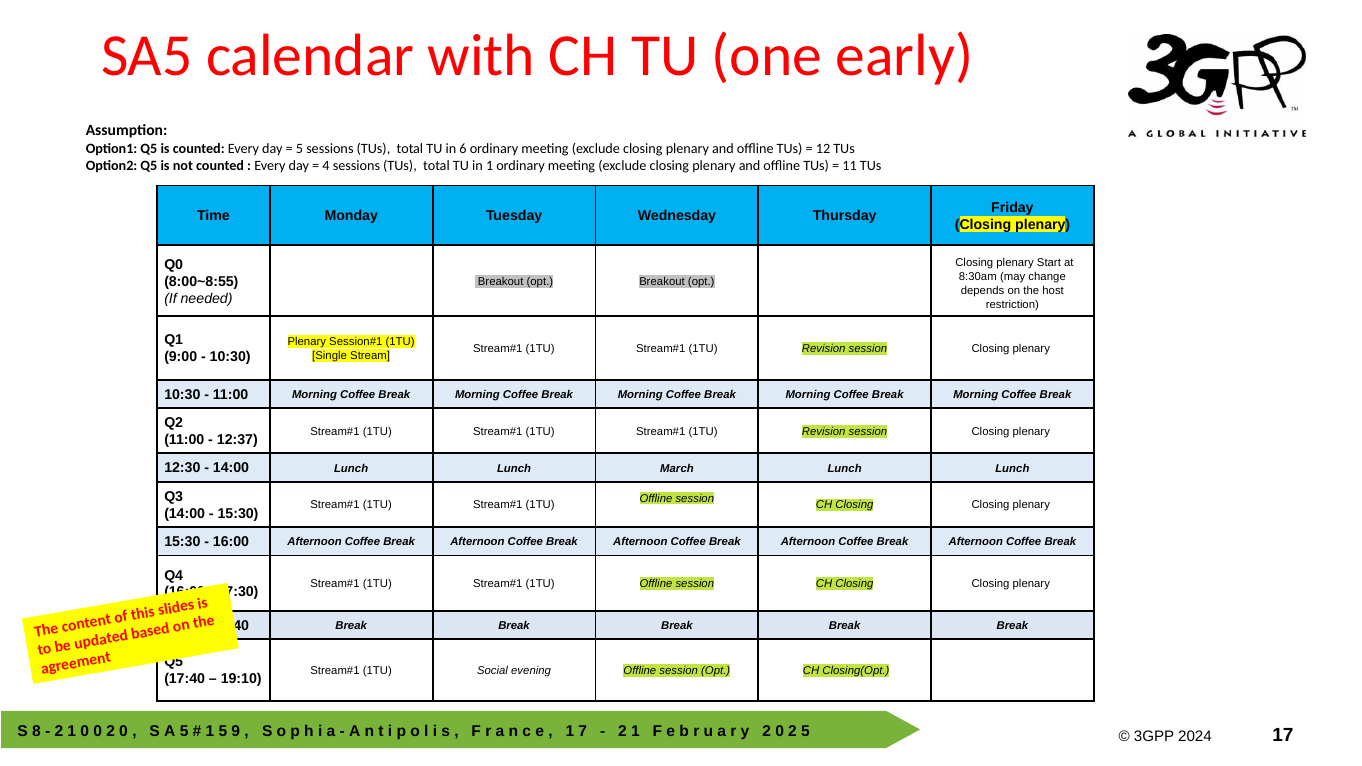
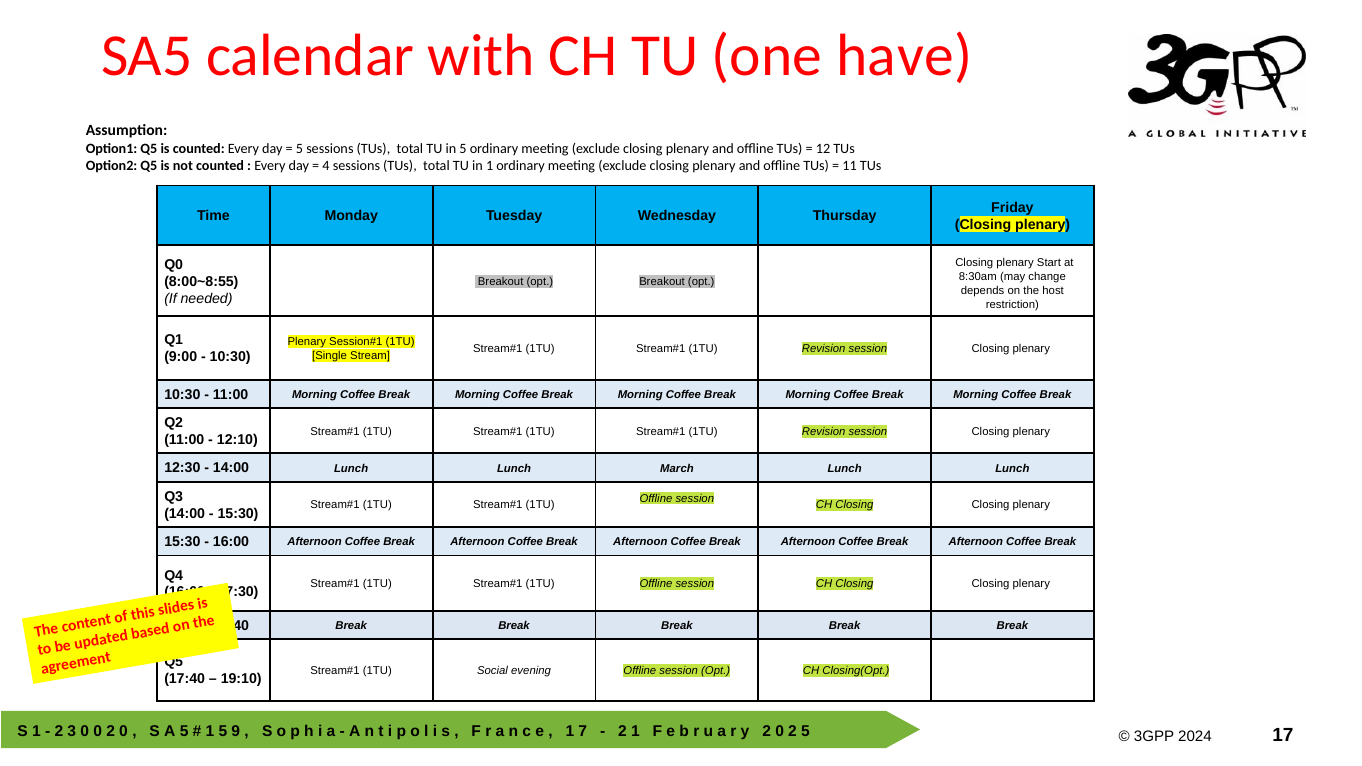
early: early -> have (904, 56)
in 6: 6 -> 5 (463, 148)
12:37: 12:37 -> 12:10 (237, 440)
8: 8 -> 1 (36, 732)
1: 1 -> 3 (72, 732)
